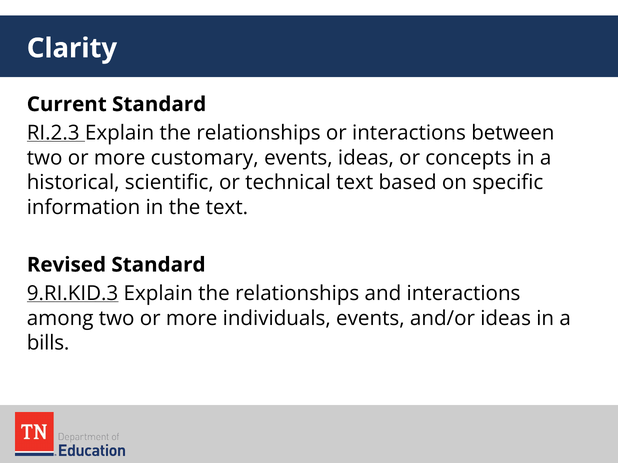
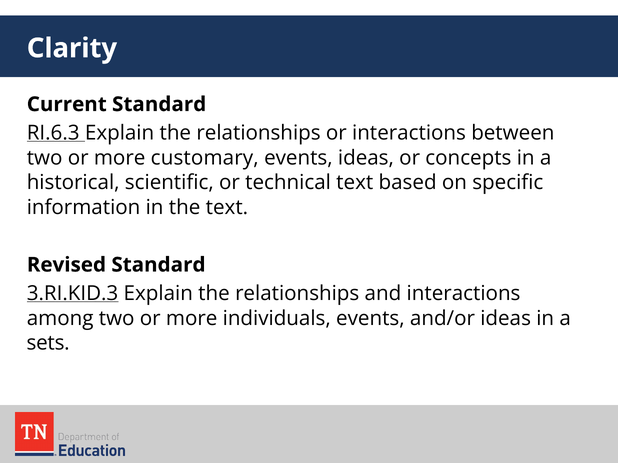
RI.2.3: RI.2.3 -> RI.6.3 (53, 133)
9.RI.KID.3: 9.RI.KID.3 -> 3.RI.KID.3 (73, 294)
bills: bills -> sets (48, 343)
